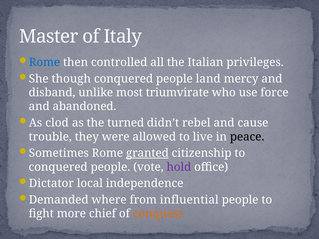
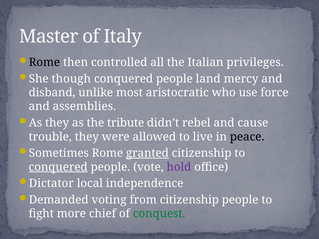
Rome colour: blue -> black (44, 62)
triumvirate: triumvirate -> aristocratic (177, 93)
abandoned: abandoned -> assemblies (84, 107)
As clod: clod -> they (57, 123)
turned: turned -> tribute (126, 123)
conquered underline: none -> present (58, 167)
where: where -> voting (109, 200)
from influential: influential -> citizenship (189, 200)
conquest colour: orange -> green (159, 214)
